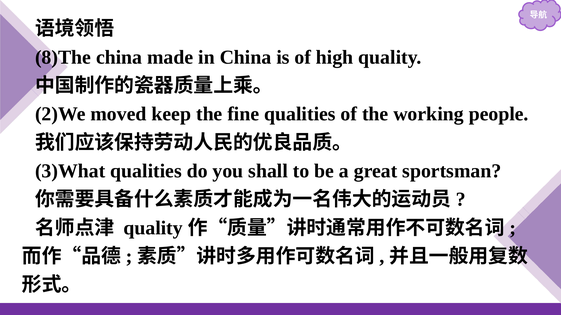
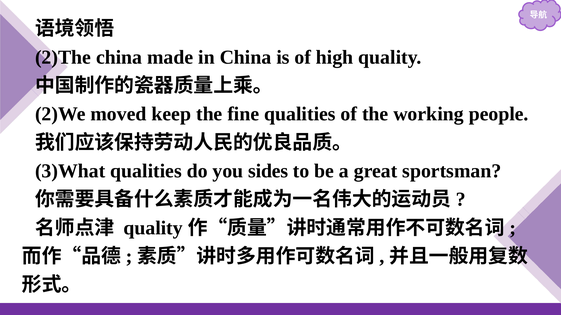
8)The: 8)The -> 2)The (63, 57)
shall: shall -> sides (268, 171)
